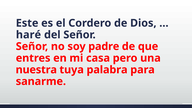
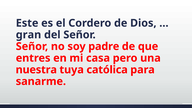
haré: haré -> gran (28, 35)
palabra: palabra -> católica (107, 70)
